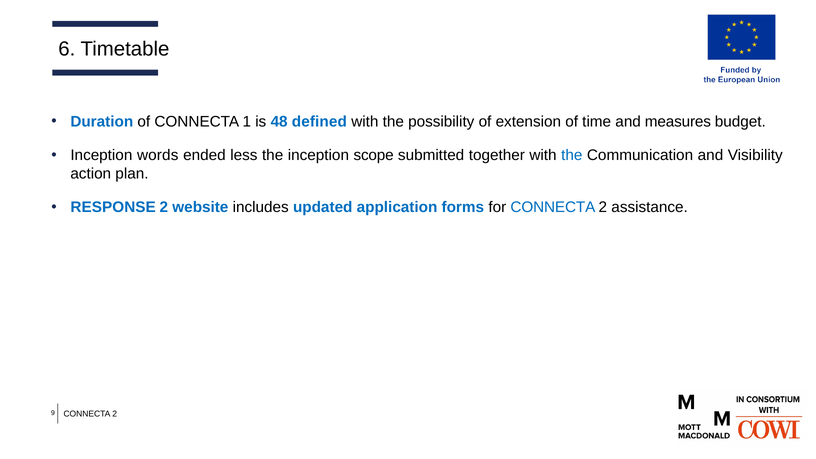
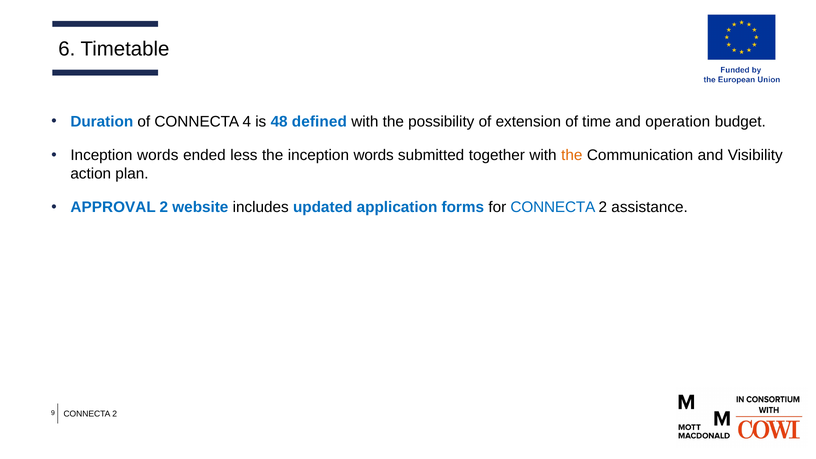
1: 1 -> 4 (247, 122)
measures: measures -> operation (678, 122)
the inception scope: scope -> words (374, 155)
the colour: blue -> orange (572, 155)
RESPONSE: RESPONSE -> APPROVAL (113, 207)
